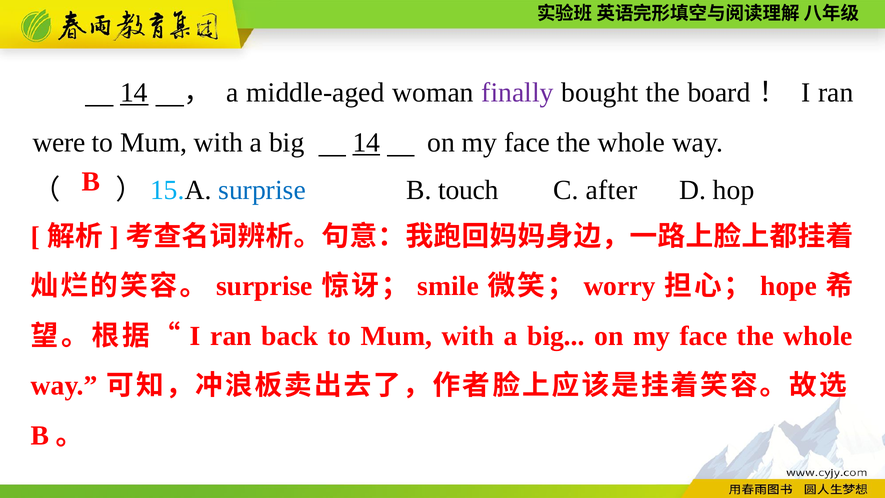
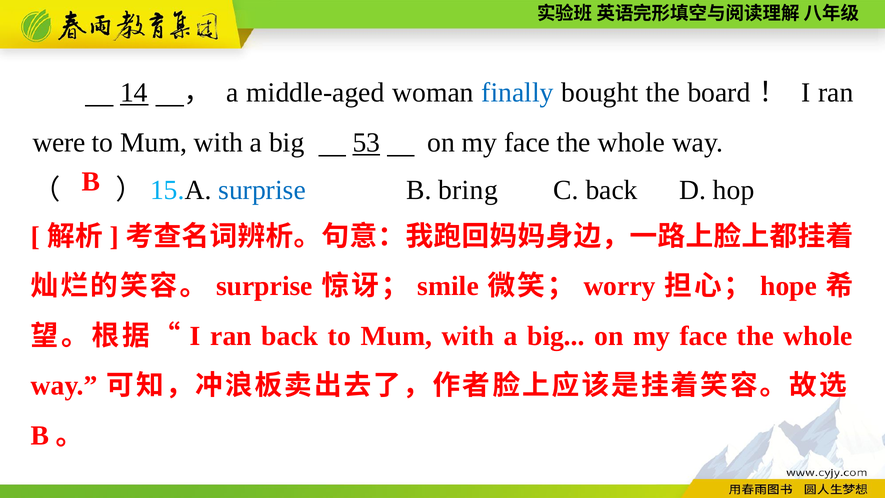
finally colour: purple -> blue (517, 93)
big 14: 14 -> 53 (366, 142)
touch: touch -> bring (468, 190)
C after: after -> back (612, 190)
